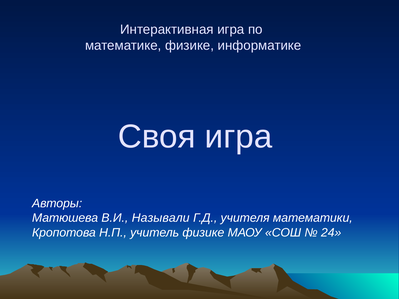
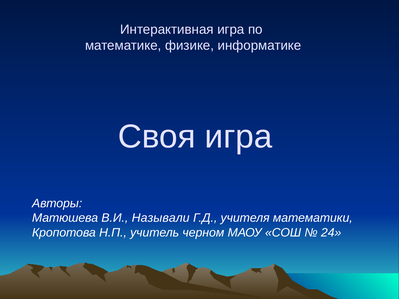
учитель физике: физике -> черном (203, 233)
